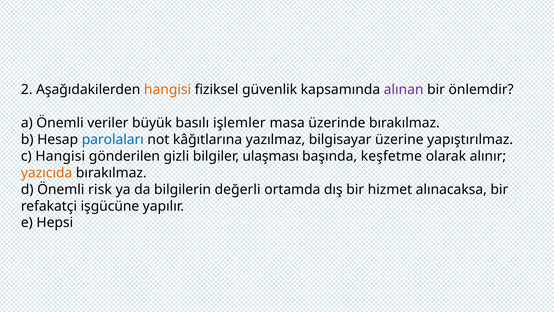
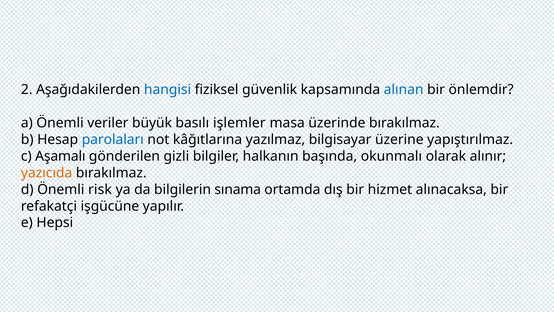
hangisi colour: orange -> blue (168, 90)
alınan colour: purple -> blue (404, 90)
c Hangisi: Hangisi -> Aşamalı (60, 156)
ulaşması: ulaşması -> halkanın (271, 156)
keşfetme: keşfetme -> okunmalı (391, 156)
değerli: değerli -> sınama (238, 189)
